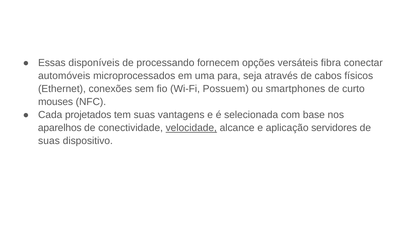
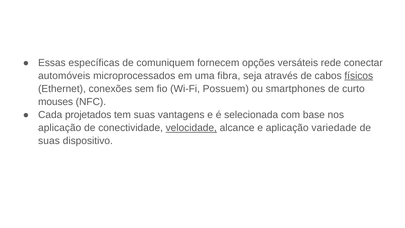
disponíveis: disponíveis -> específicas (94, 63)
processando: processando -> comuniquem (165, 63)
fibra: fibra -> rede (331, 63)
para: para -> fibra (229, 76)
físicos underline: none -> present (359, 76)
aparelhos: aparelhos -> aplicação (60, 128)
servidores: servidores -> variedade (334, 128)
